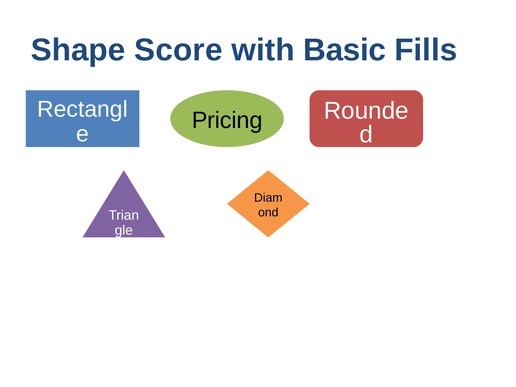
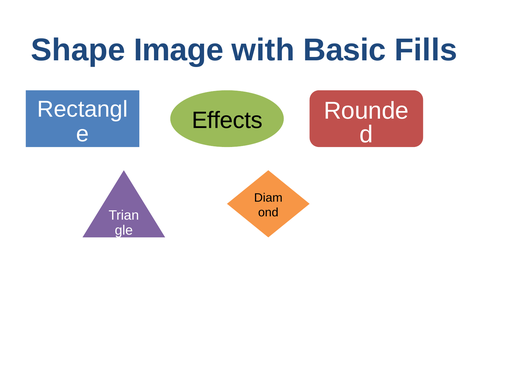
Score: Score -> Image (179, 50)
Pricing: Pricing -> Effects (227, 120)
